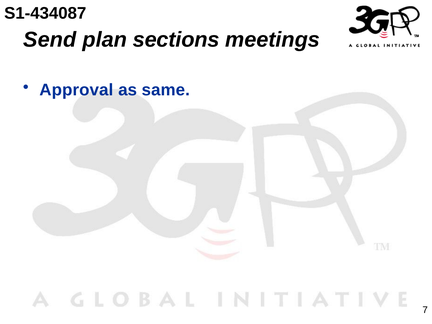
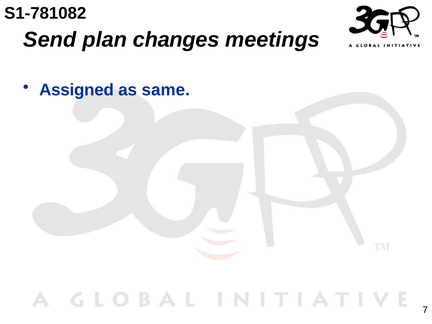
S1-434087: S1-434087 -> S1-781082 (45, 13)
sections: sections -> changes (176, 40)
Approval: Approval -> Assigned (76, 90)
